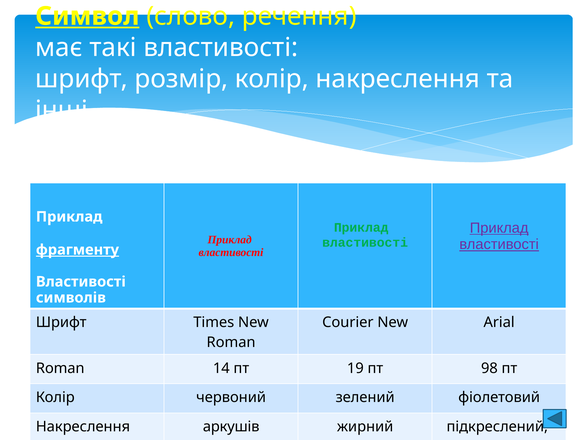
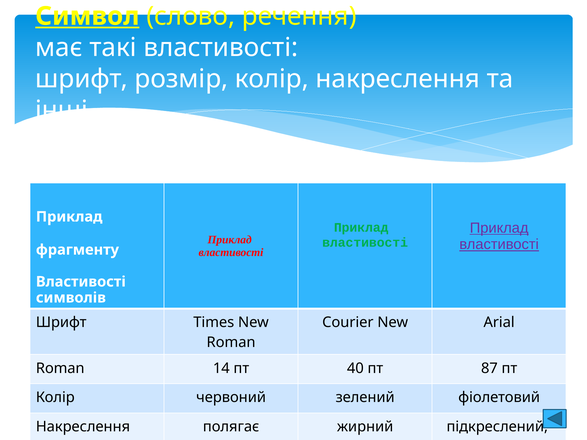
фрагменту underline: present -> none (77, 250)
19: 19 -> 40 (355, 368)
98: 98 -> 87 (489, 368)
аркушів: аркушів -> полягає (231, 427)
